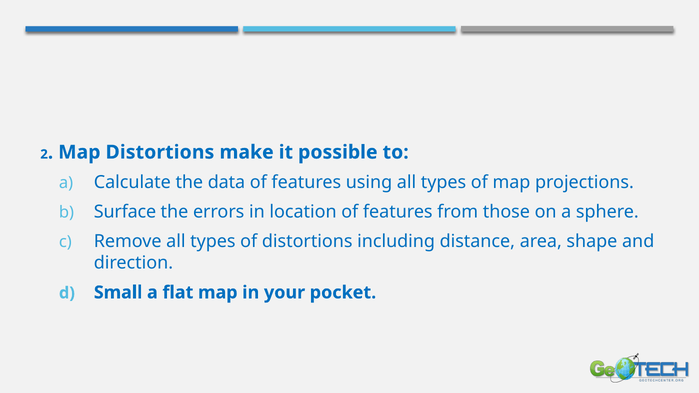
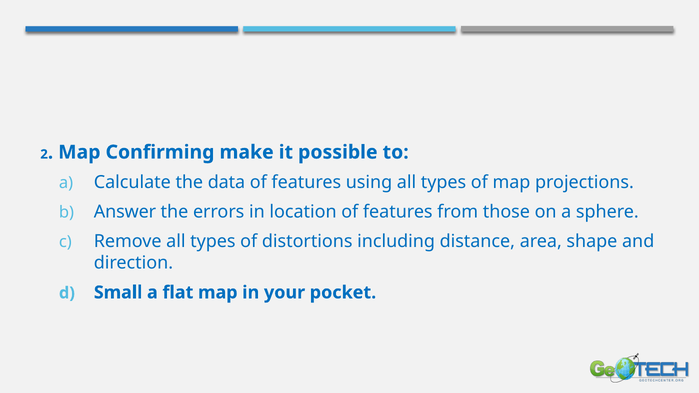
Map Distortions: Distortions -> Confirming (160, 152)
Surface: Surface -> Answer (125, 212)
